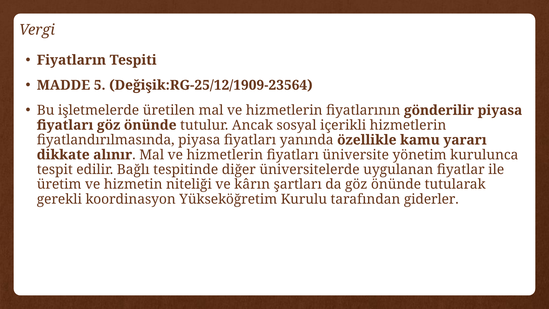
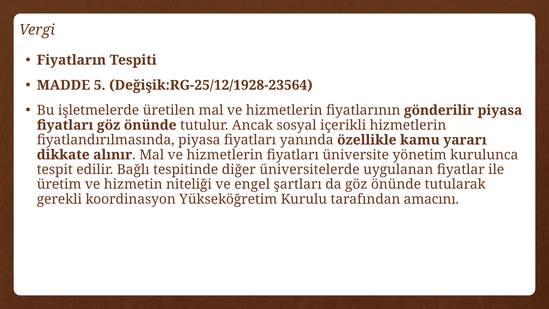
Değişik:RG-25/12/1909-23564: Değişik:RG-25/12/1909-23564 -> Değişik:RG-25/12/1928-23564 (211, 85)
kârın: kârın -> engel (252, 184)
giderler: giderler -> amacını (431, 199)
